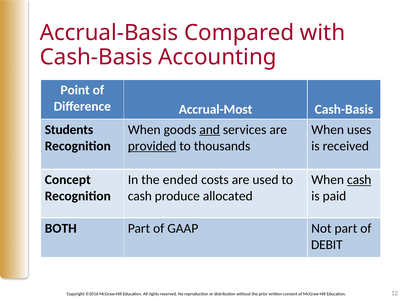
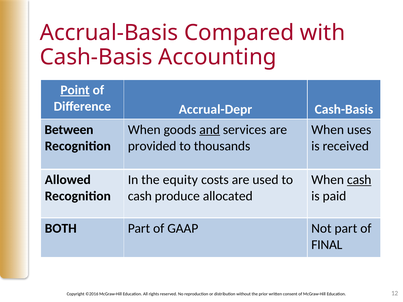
Point underline: none -> present (75, 90)
Accrual-Most: Accrual-Most -> Accrual-Depr (215, 109)
Students: Students -> Between (69, 130)
provided underline: present -> none (152, 146)
Concept: Concept -> Allowed (68, 180)
ended: ended -> equity (180, 180)
DEBIT: DEBIT -> FINAL (327, 245)
